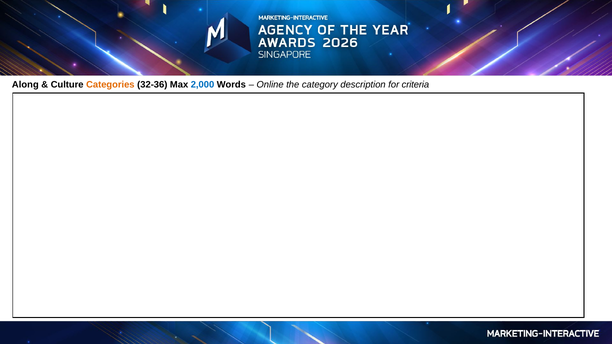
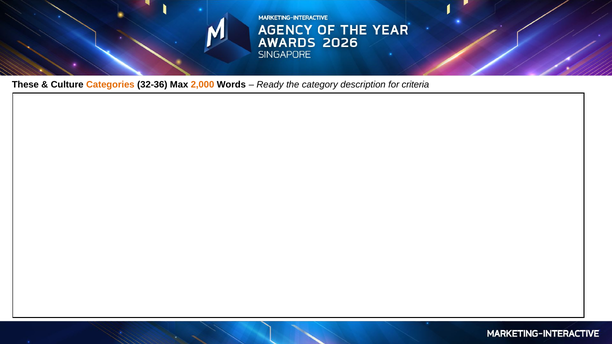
Along: Along -> These (25, 85)
2,000 colour: blue -> orange (202, 85)
Online: Online -> Ready (270, 85)
